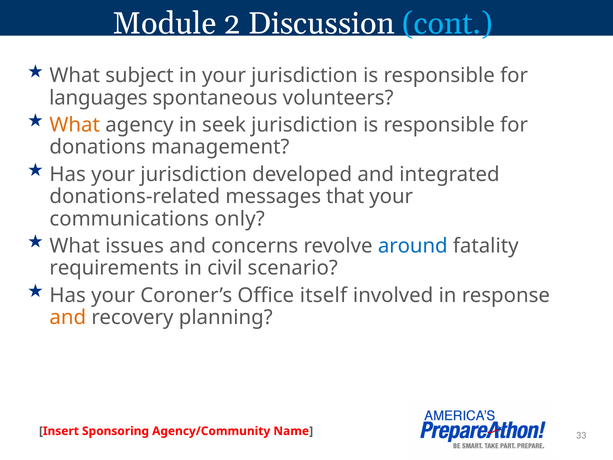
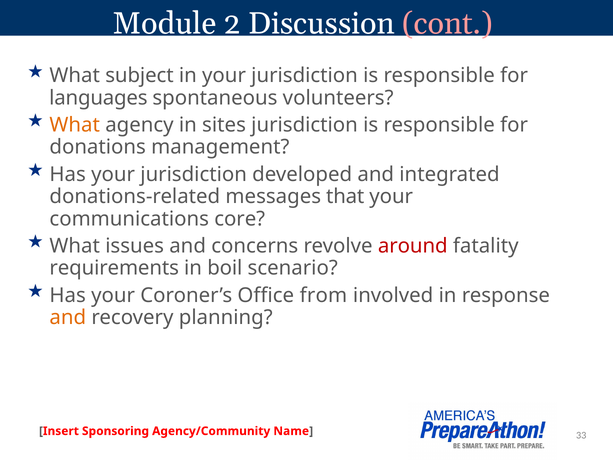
cont colour: light blue -> pink (447, 24)
seek: seek -> sites (224, 125)
only: only -> core (240, 219)
around colour: blue -> red (413, 246)
civil: civil -> boil (225, 268)
itself: itself -> from (323, 295)
